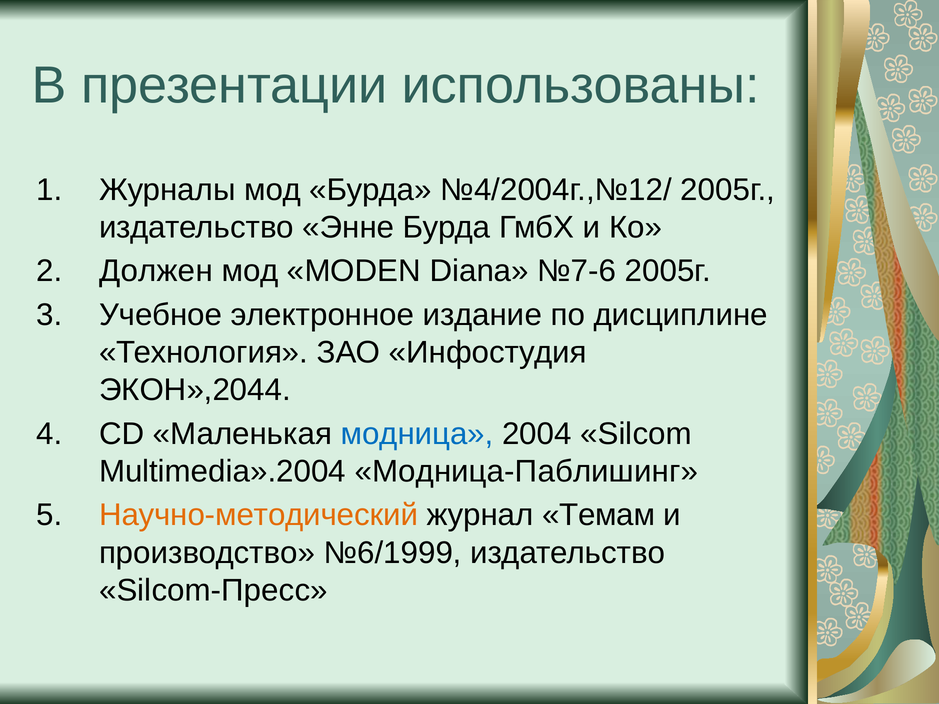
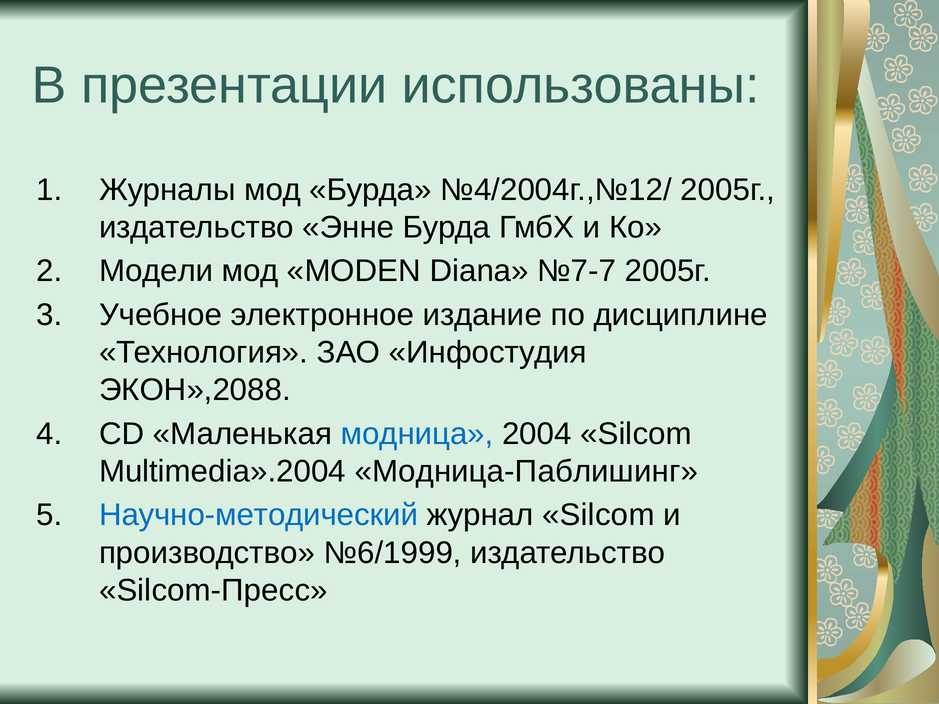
Должен: Должен -> Модели (156, 271)
№7-6: №7-6 -> №7-7 (577, 271)
ЭКОН»,2044: ЭКОН»,2044 -> ЭКОН»,2088 (195, 390)
Научно-методический colour: orange -> blue (259, 515)
журнал Темам: Темам -> Silcom (598, 515)
